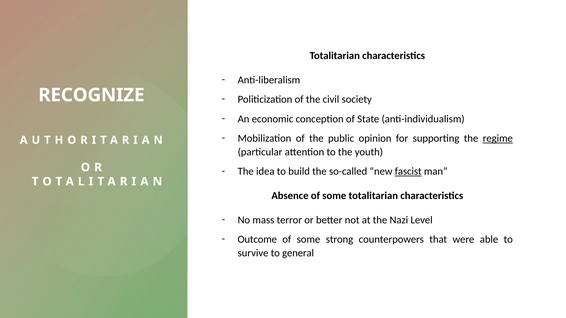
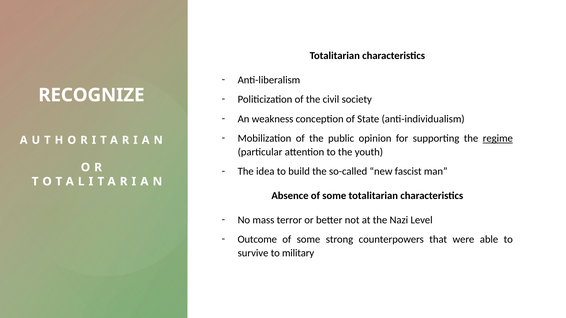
economic: economic -> weakness (273, 119)
fascist underline: present -> none (408, 172)
general: general -> military (298, 253)
